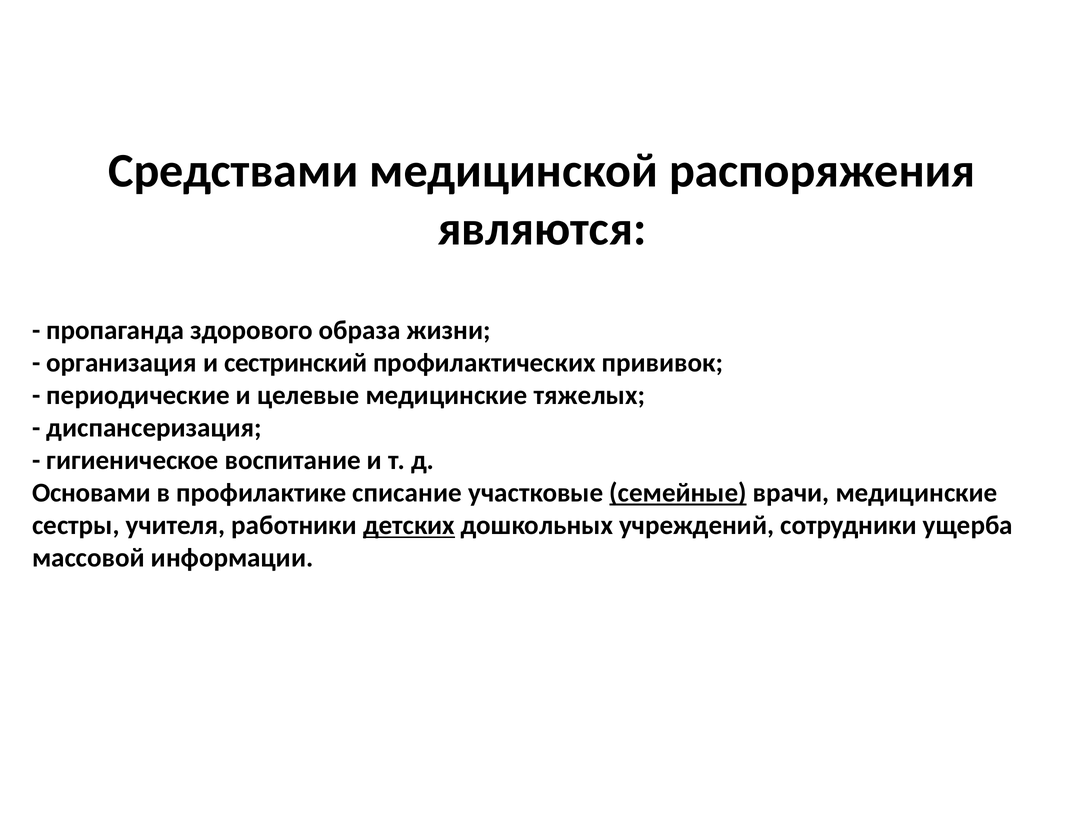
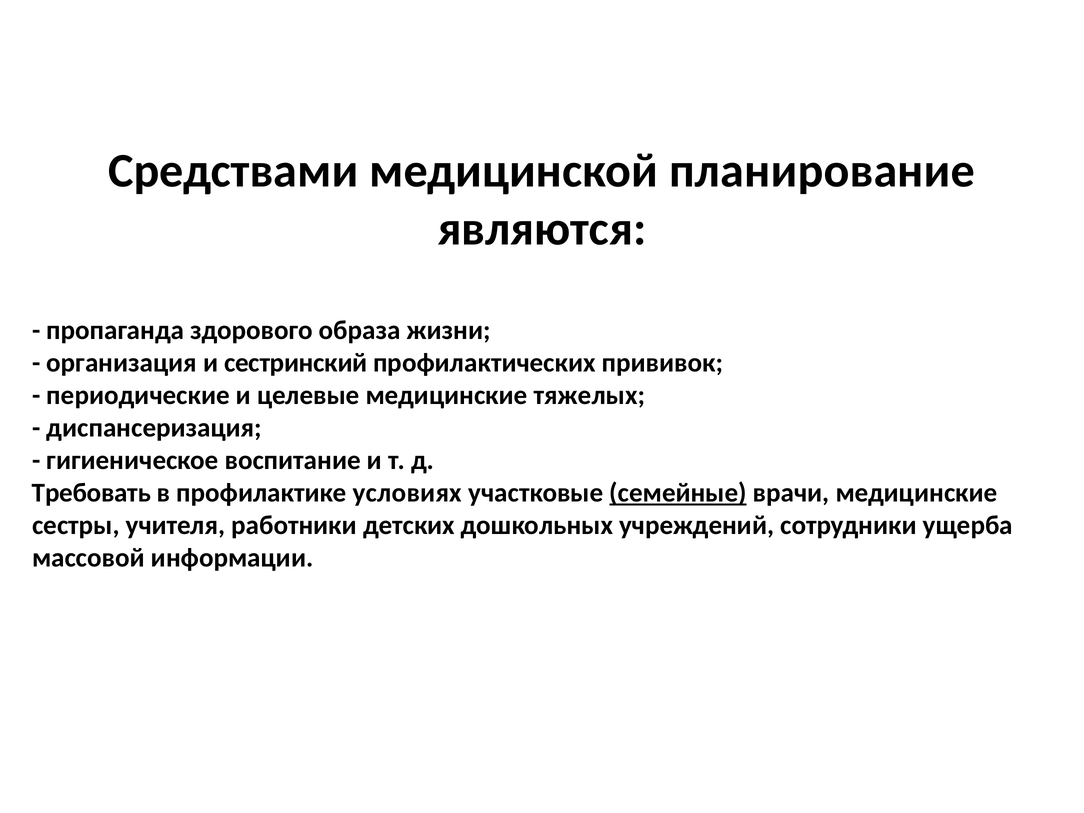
распоряжения: распоряжения -> планирование (822, 171)
Основами: Основами -> Требовать (92, 493)
списание: списание -> условиях (407, 493)
детских underline: present -> none (409, 525)
